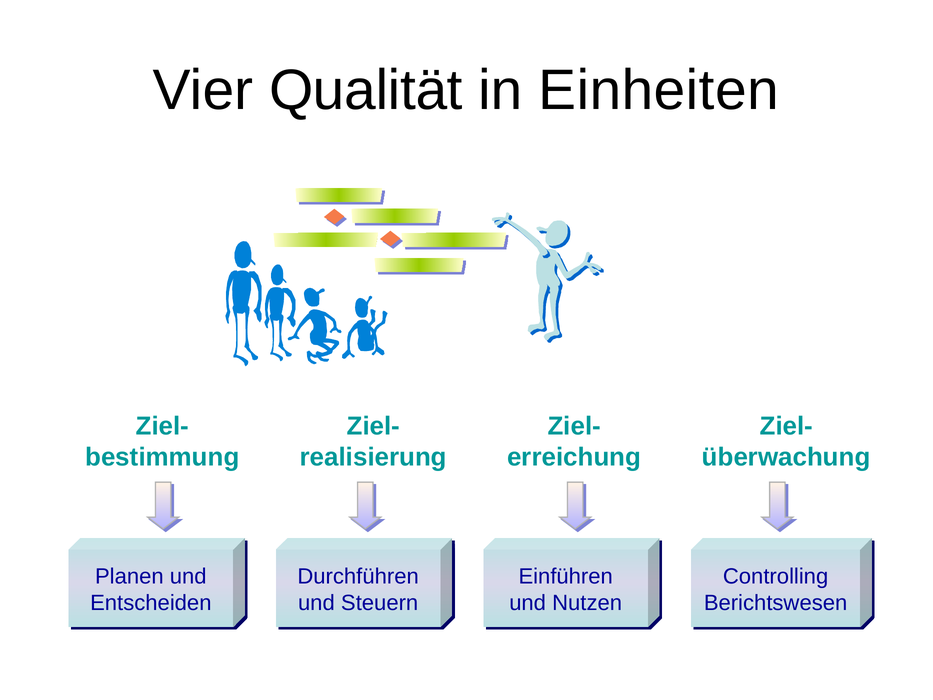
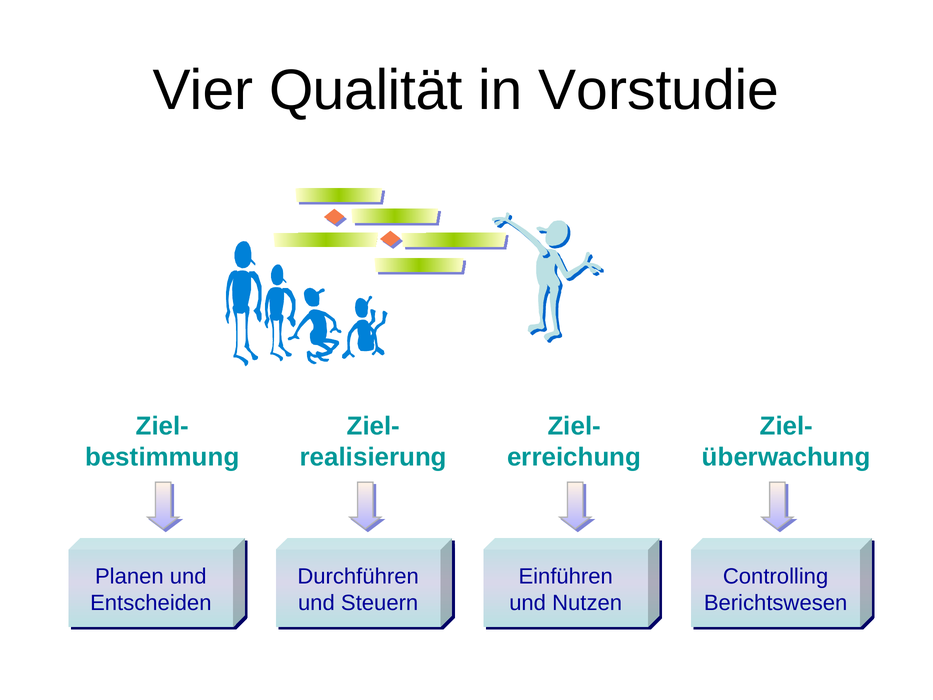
Einheiten: Einheiten -> Vorstudie (659, 90)
